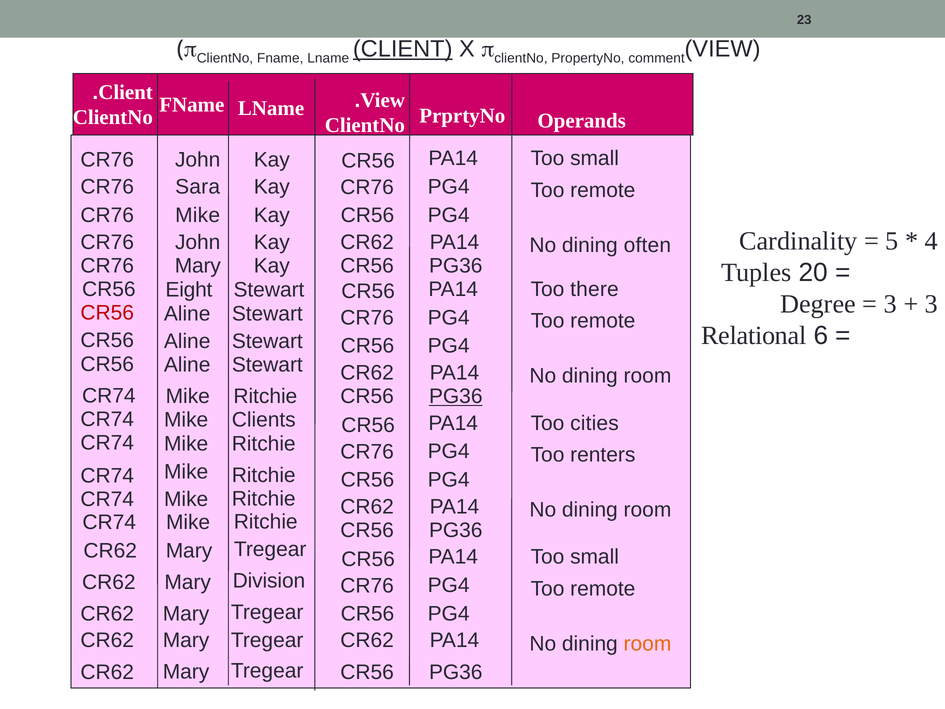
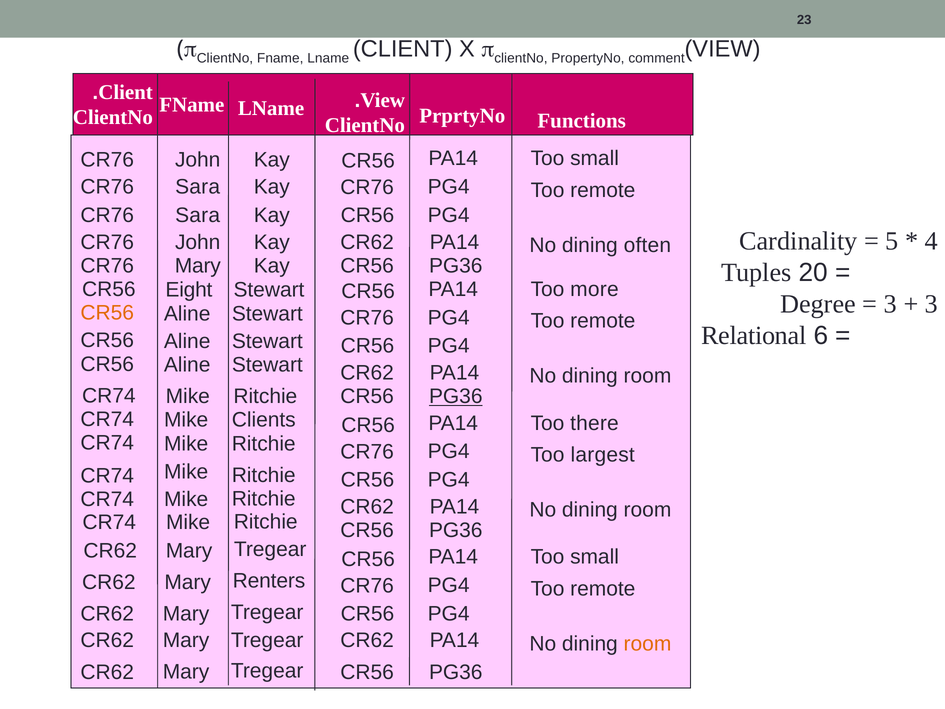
CLIENT underline: present -> none (403, 49)
Operands: Operands -> Functions (582, 121)
Mike: Mike -> Sara (198, 215)
there: there -> more (594, 289)
CR56 colour: red -> orange (107, 313)
cities: cities -> there (594, 423)
renters: renters -> largest (603, 455)
Division: Division -> Renters (269, 581)
